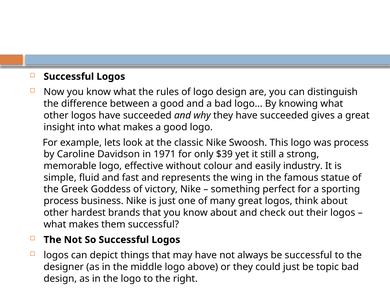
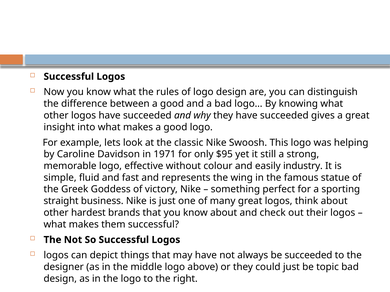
was process: process -> helping (351, 143)
$39: $39 -> $95 (224, 154)
process: process -> straight (61, 201)
be successful: successful -> succeeded (308, 256)
